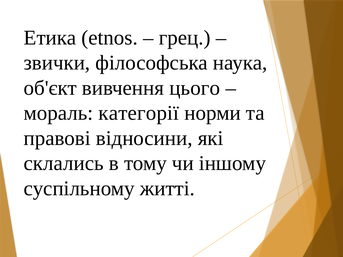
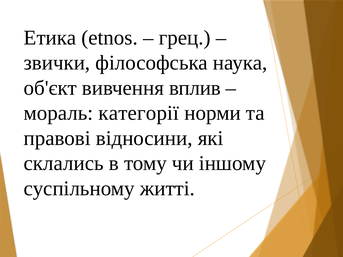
цього: цього -> вплив (195, 88)
